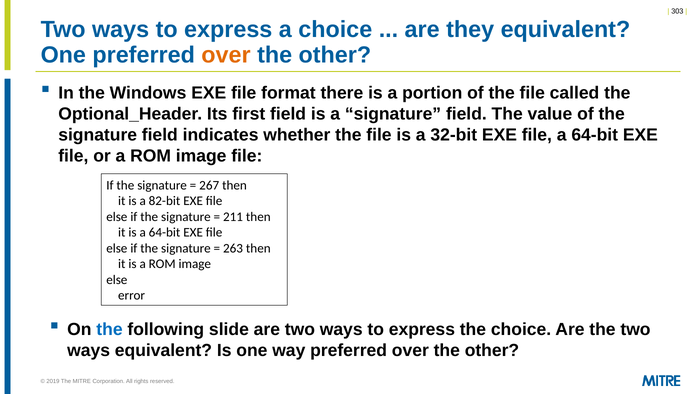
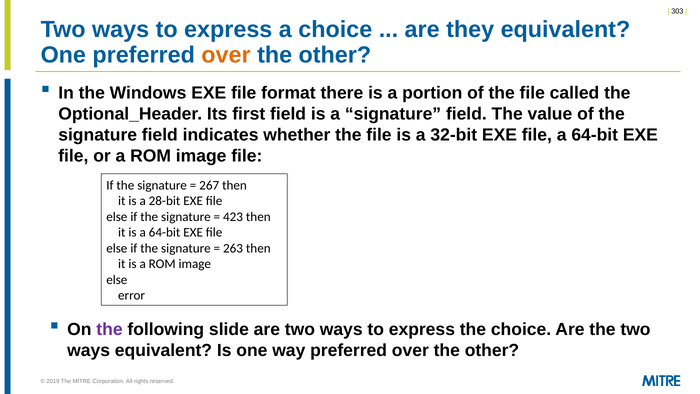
82-bit: 82-bit -> 28-bit (165, 201)
211: 211 -> 423 (233, 217)
the colour: blue -> purple (109, 329)
